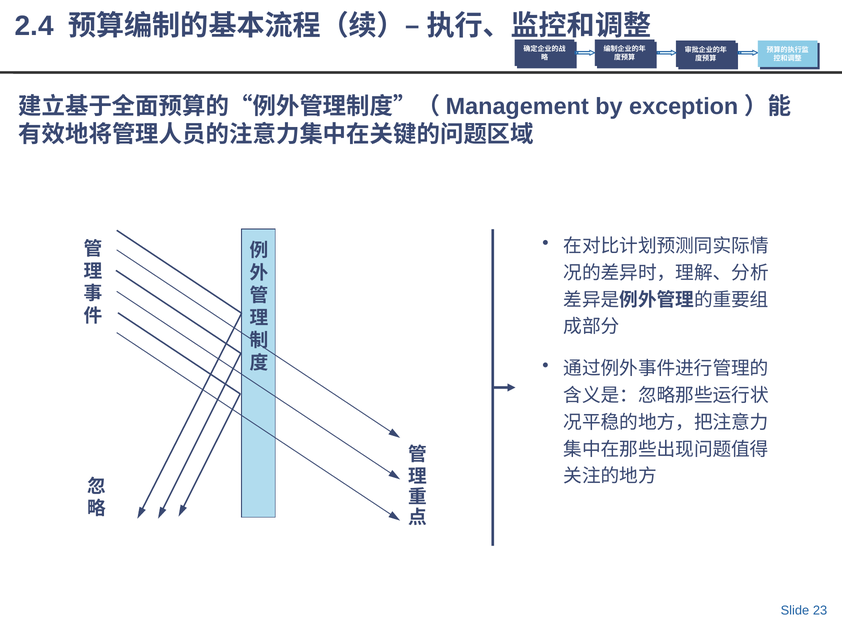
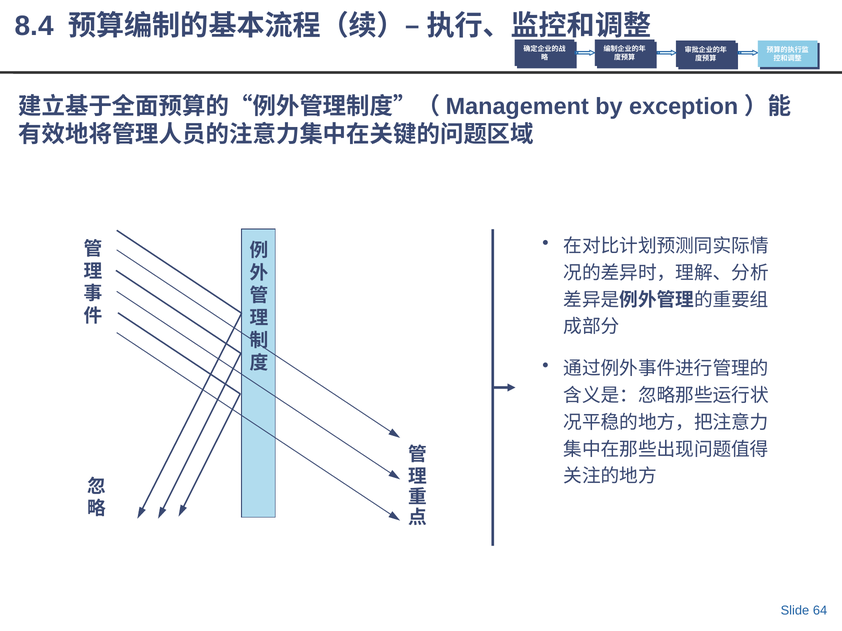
2.4: 2.4 -> 8.4 (34, 26)
23: 23 -> 64 (820, 611)
